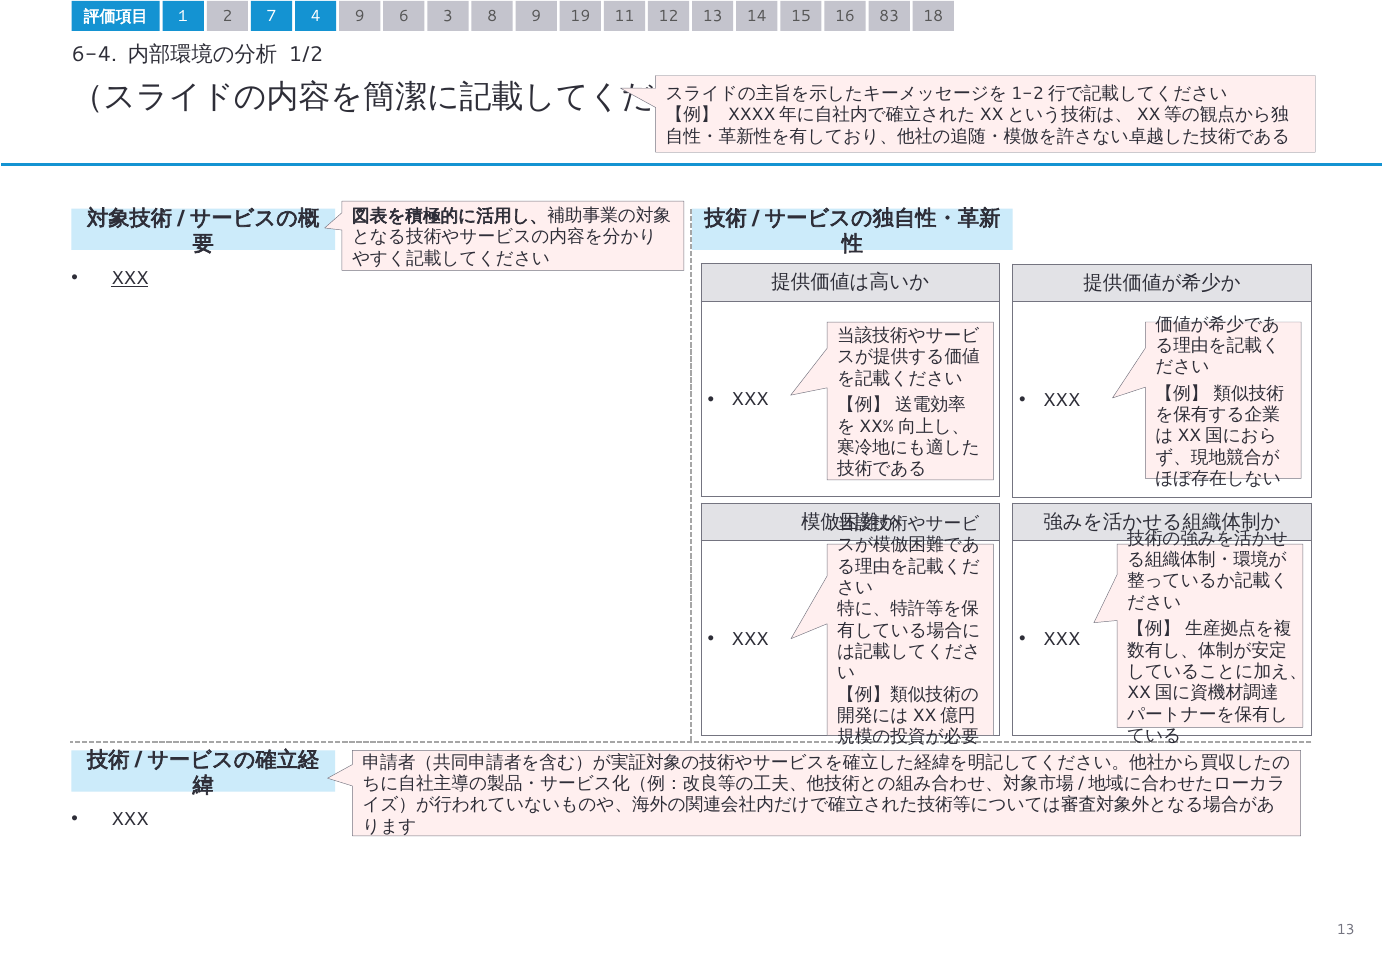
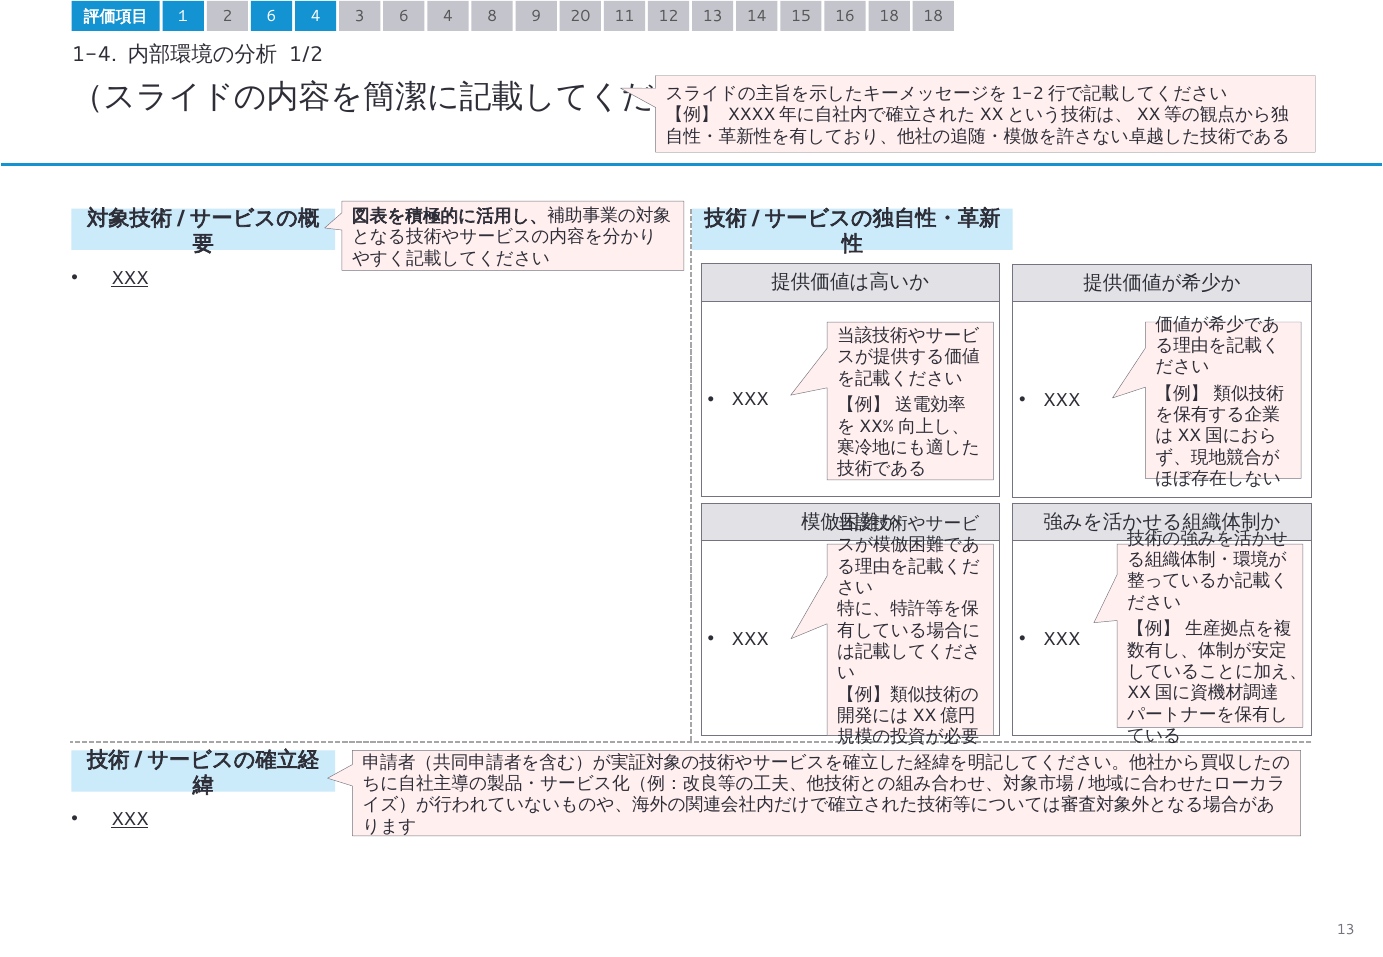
2 7: 7 -> 6 (272, 16)
4 9: 9 -> 3 (360, 16)
3: 3 -> 4 (448, 16)
19: 19 -> 20 (580, 16)
16 83: 83 -> 18 (889, 16)
6-4: 6-4 -> 1-4 (94, 55)
XXX underline: none -> present (130, 820)
